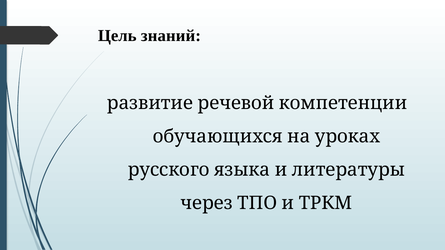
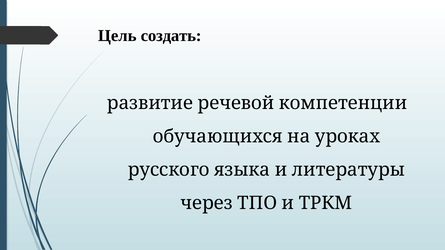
знаний: знаний -> создать (171, 36)
